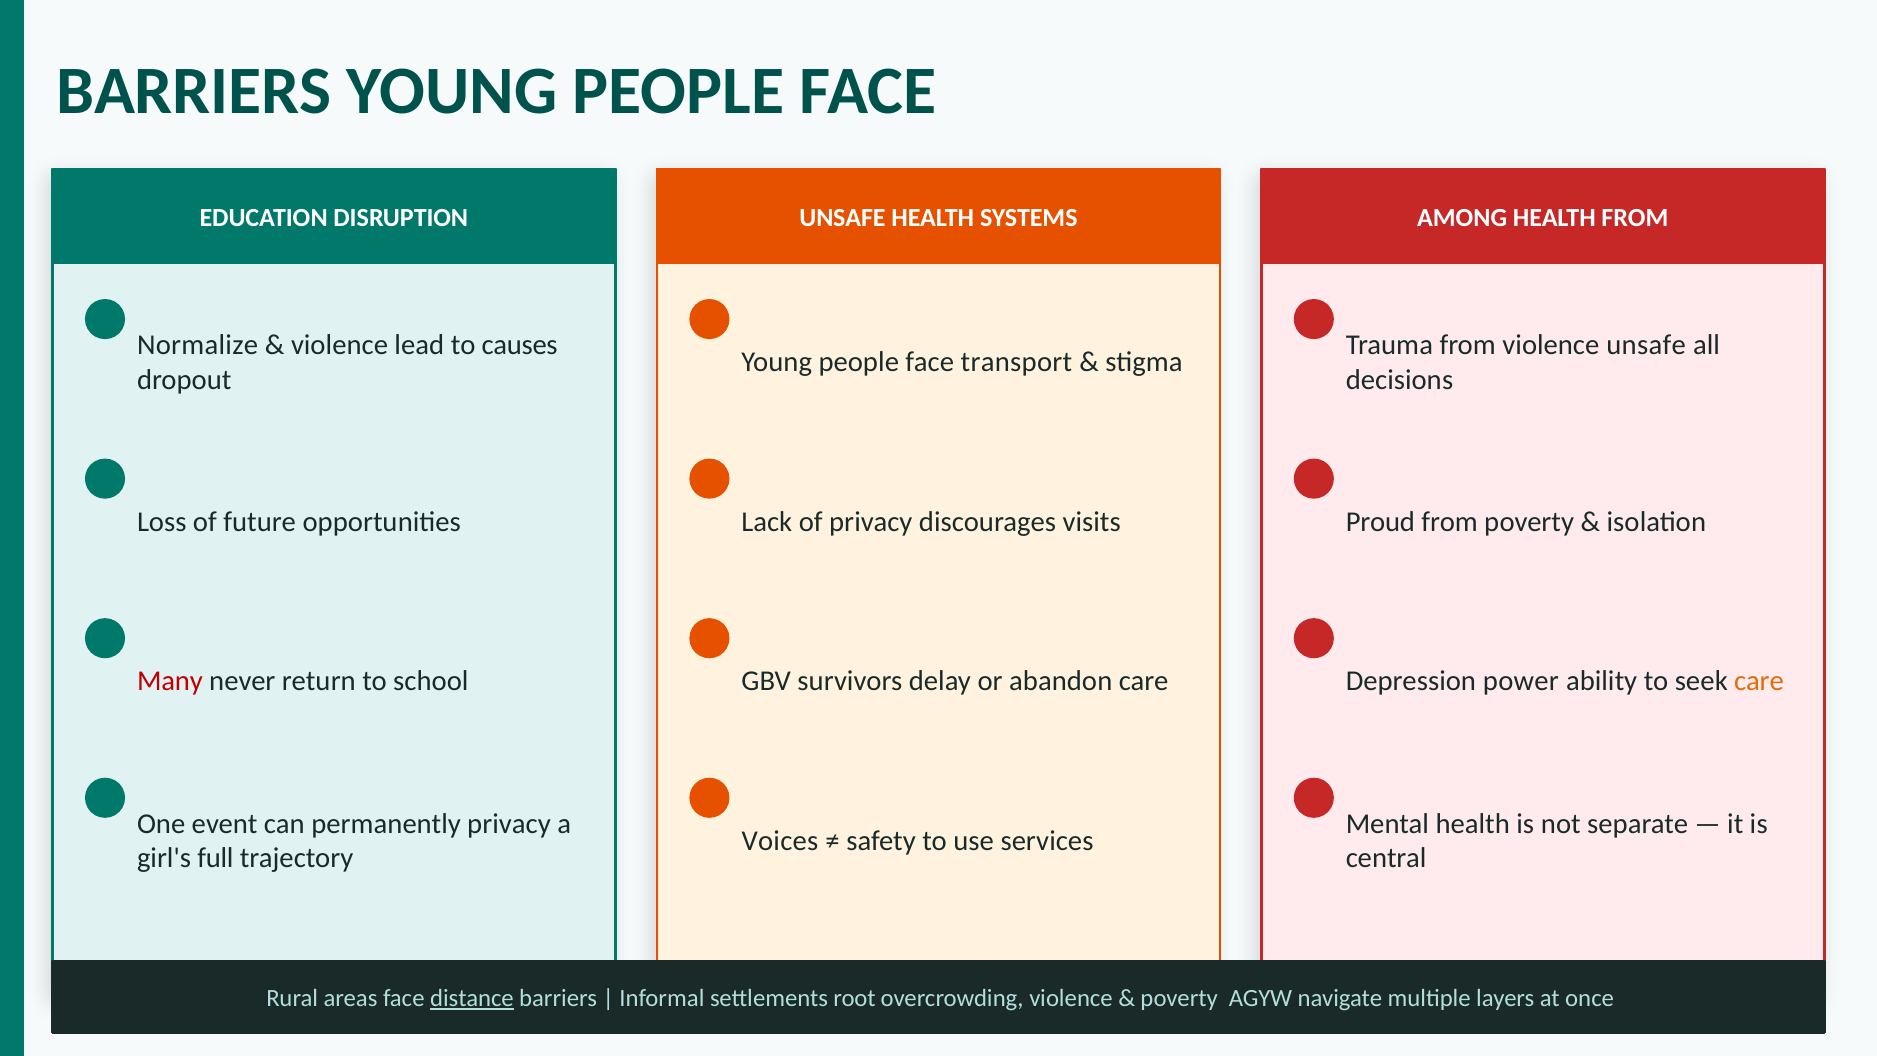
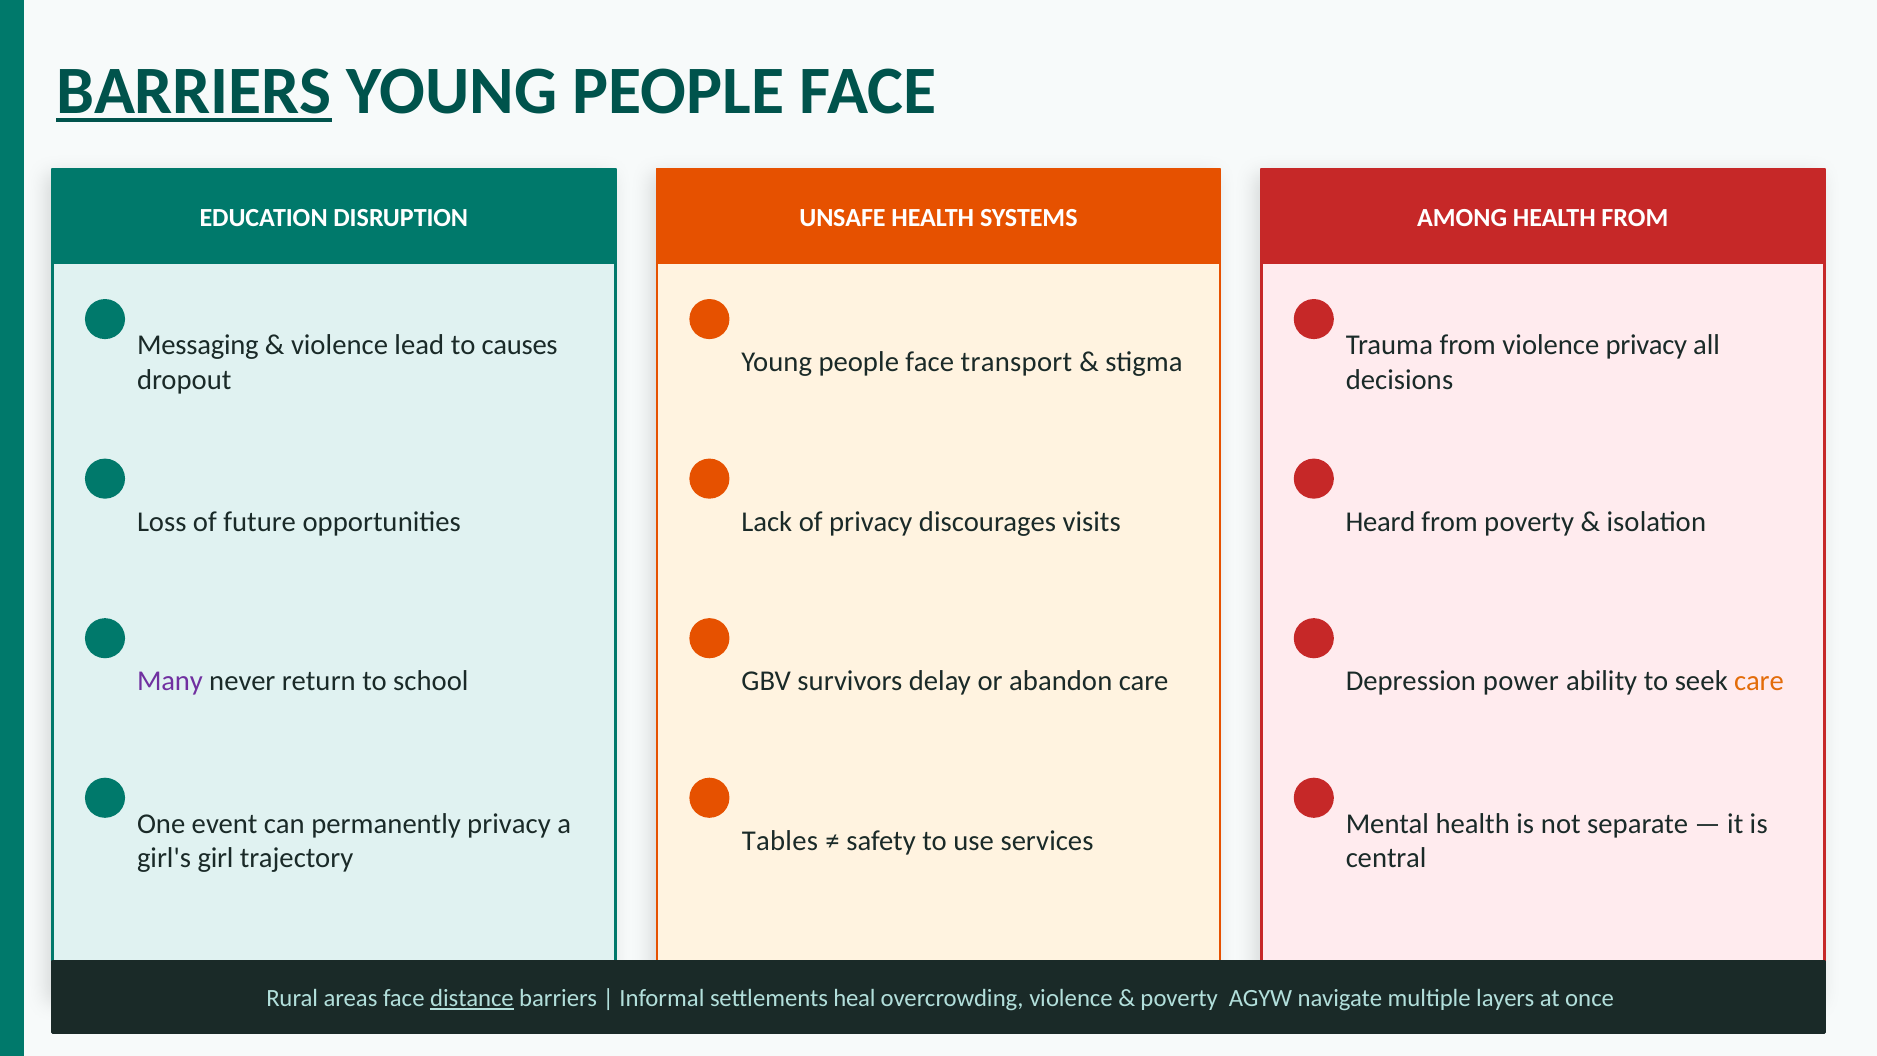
BARRIERS underline: none -> present (194, 91)
Normalize: Normalize -> Messaging (198, 345)
violence unsafe: unsafe -> privacy (1646, 345)
Proud: Proud -> Heard (1380, 522)
Many colour: red -> purple (170, 681)
Voices: Voices -> Tables (780, 841)
full: full -> girl (215, 858)
root: root -> heal (854, 998)
